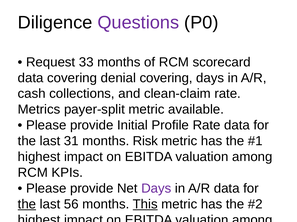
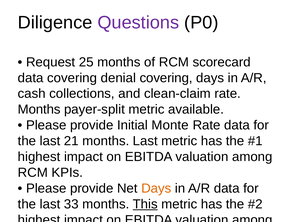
33: 33 -> 25 (86, 62)
Metrics: Metrics -> Months (39, 110)
Profile: Profile -> Monte (170, 126)
31: 31 -> 21 (71, 142)
months Risk: Risk -> Last (145, 142)
Days colour: purple -> orange (156, 189)
the underline: present -> none (27, 205)
56: 56 -> 33 (71, 205)
